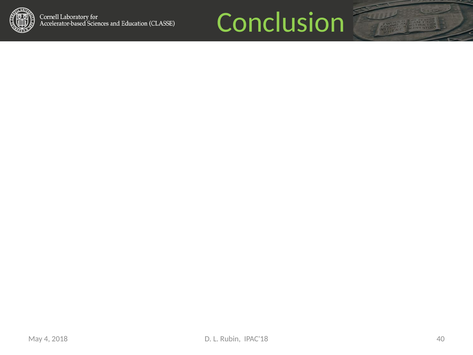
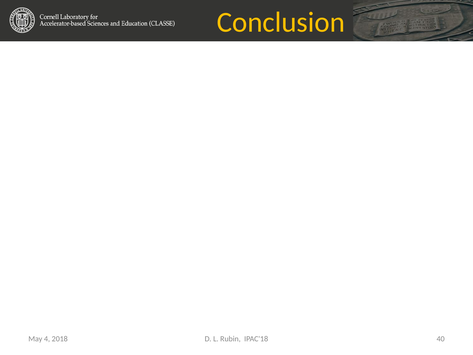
Conclusion colour: light green -> yellow (281, 22)
